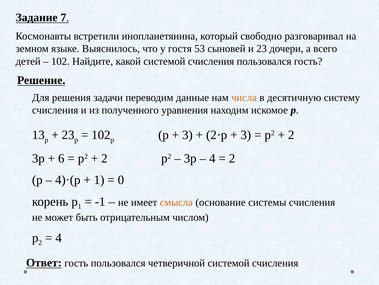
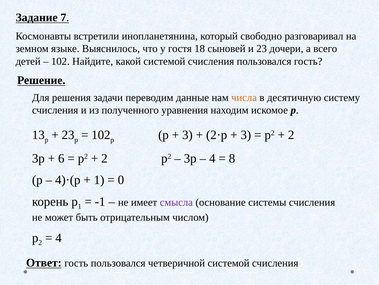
53: 53 -> 18 (200, 49)
2: 2 -> 8 (232, 158)
смысла colour: orange -> purple (176, 202)
